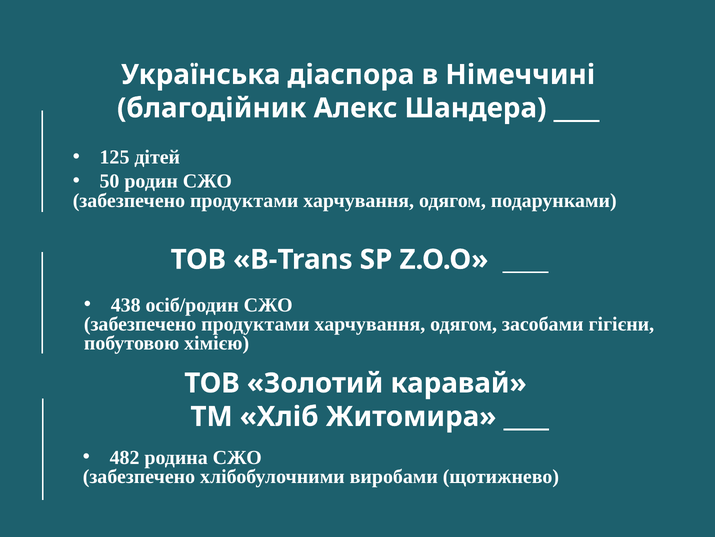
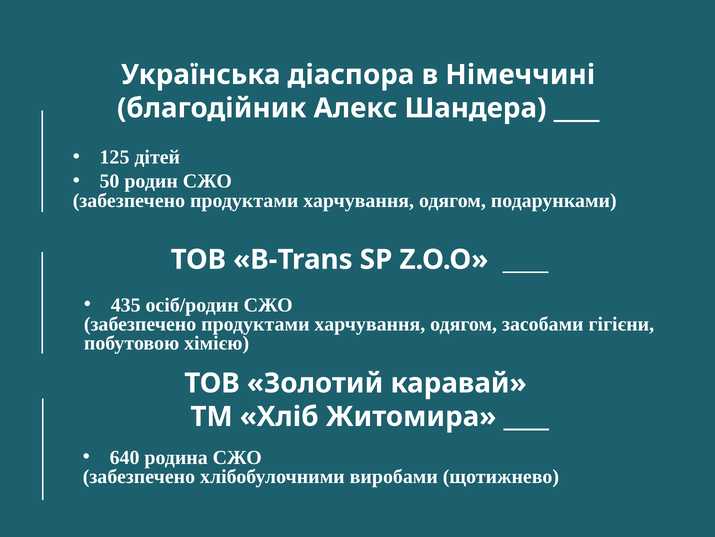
438: 438 -> 435 (126, 305)
482: 482 -> 640 (125, 457)
